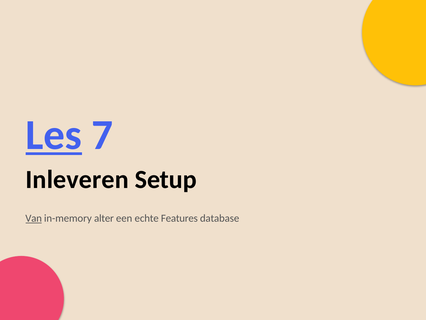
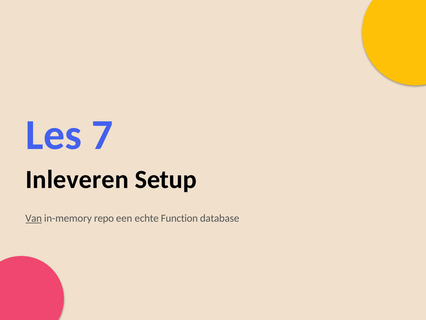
Les underline: present -> none (54, 135)
alter: alter -> repo (104, 218)
Features: Features -> Function (179, 218)
